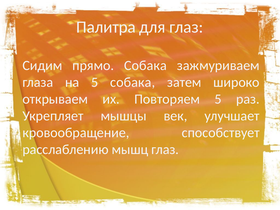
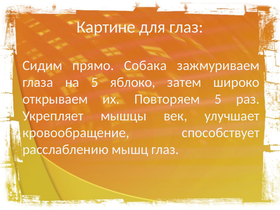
Палитра: Палитра -> Картине (106, 27)
5 собака: собака -> яблоко (133, 82)
